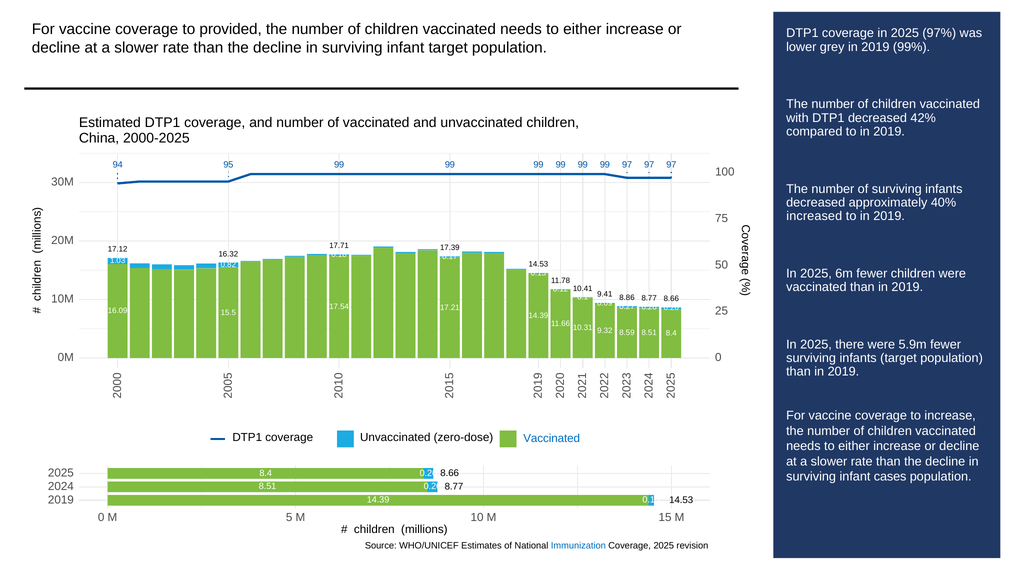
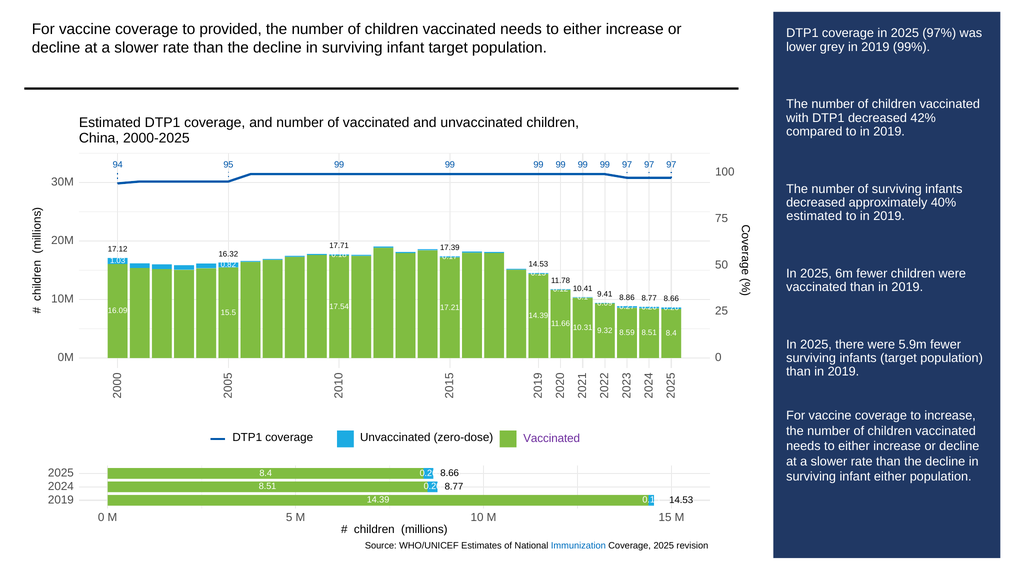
increased: increased -> estimated (814, 216)
Vaccinated colour: blue -> purple (552, 438)
infant cases: cases -> either (890, 476)
